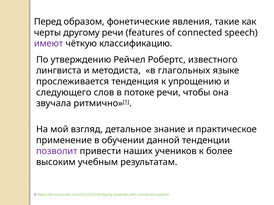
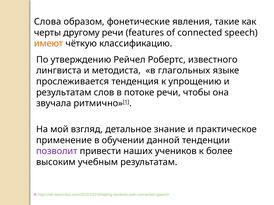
Перед: Перед -> Слова (48, 22)
имеют colour: purple -> orange (49, 44)
следующего: следующего -> результатам (64, 93)
